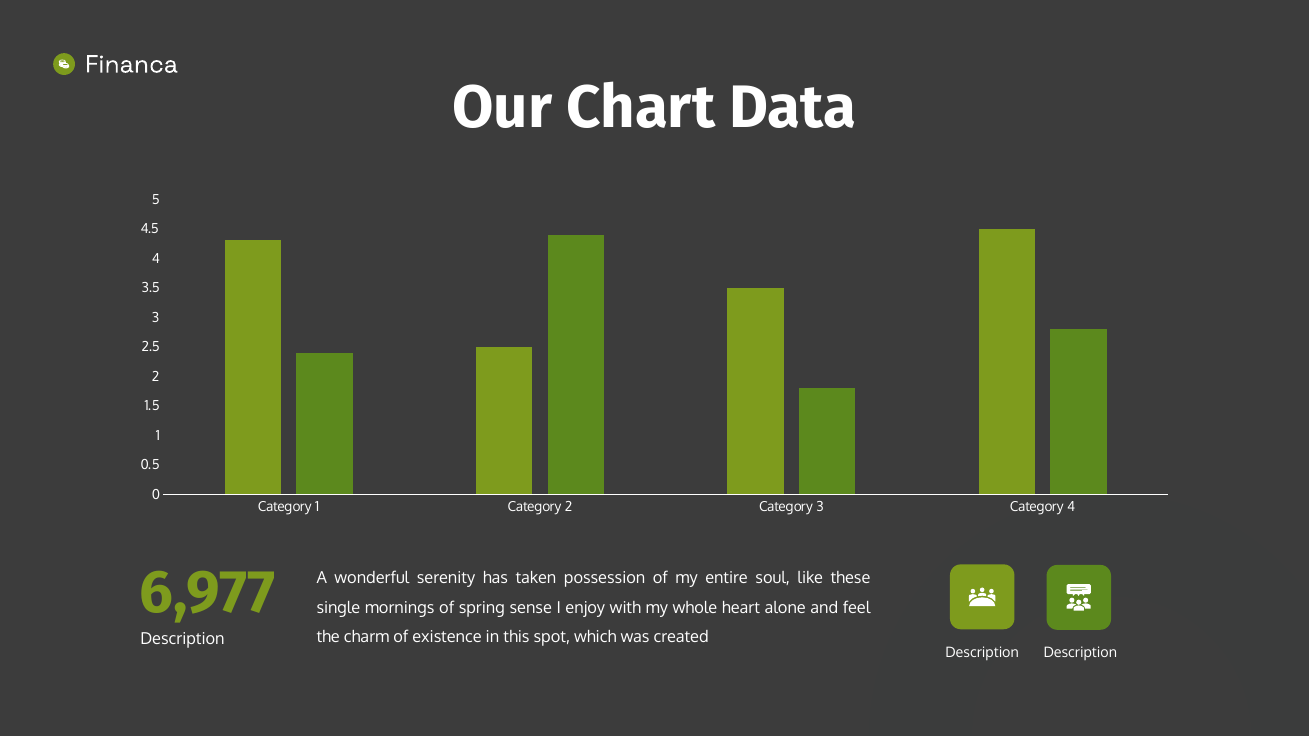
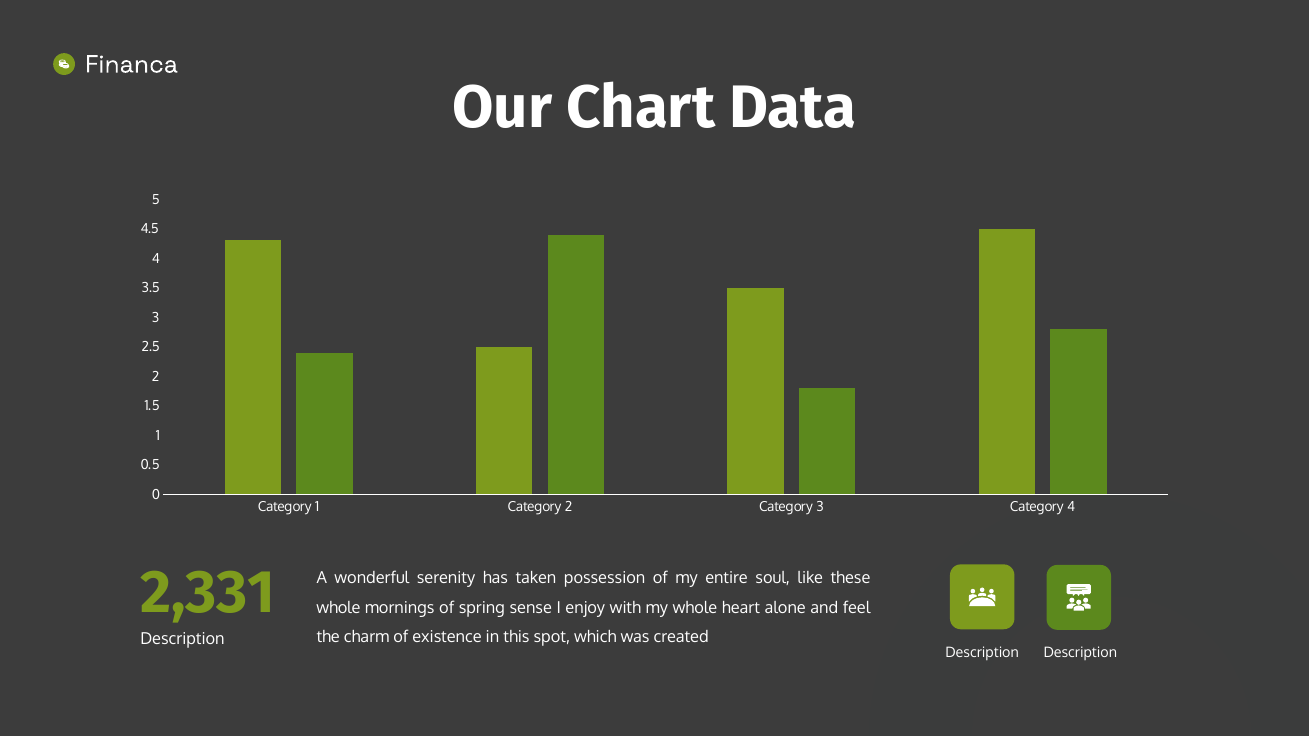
6,977: 6,977 -> 2,331 (208, 593)
single: single -> whole (338, 608)
